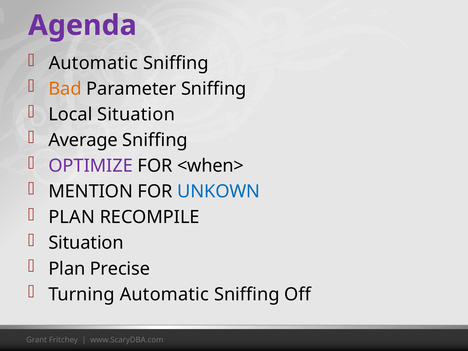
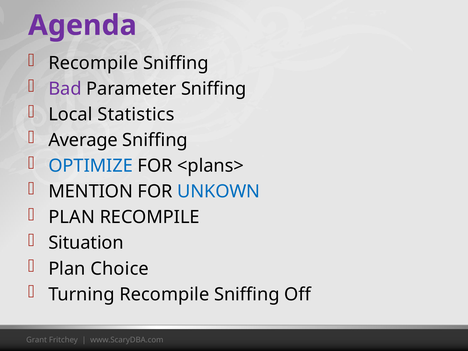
Automatic: Automatic -> Recompile (93, 63)
Bad colour: orange -> purple (65, 89)
Local Situation: Situation -> Statistics (136, 114)
OPTIMIZE colour: purple -> blue (91, 166)
<when>: <when> -> <plans> (211, 166)
Precise: Precise -> Choice (120, 269)
Turning Automatic: Automatic -> Recompile (164, 294)
